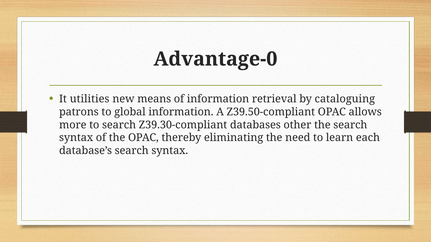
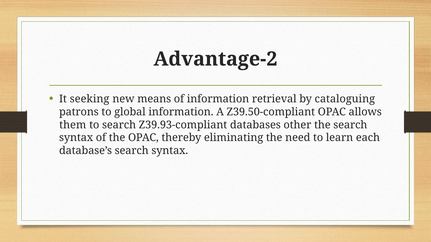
Advantage-0: Advantage-0 -> Advantage-2 (215, 59)
utilities: utilities -> seeking (90, 99)
more: more -> them (73, 125)
Z39.30-compliant: Z39.30-compliant -> Z39.93-compliant (183, 125)
